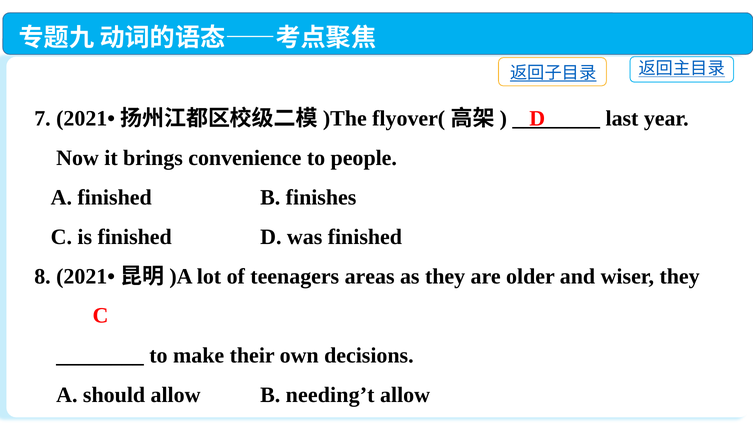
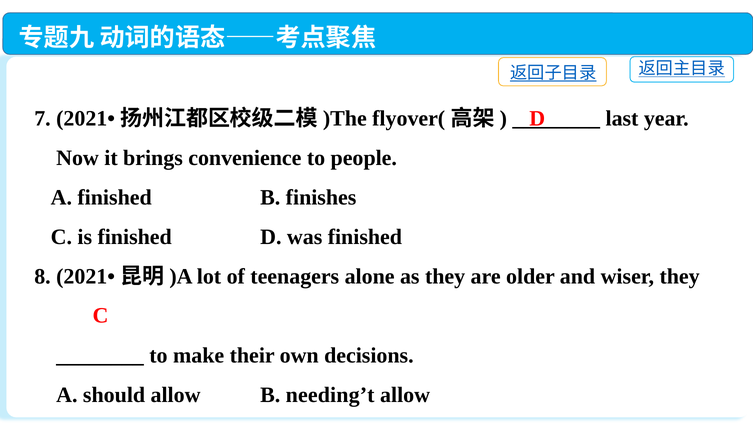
areas: areas -> alone (370, 277)
